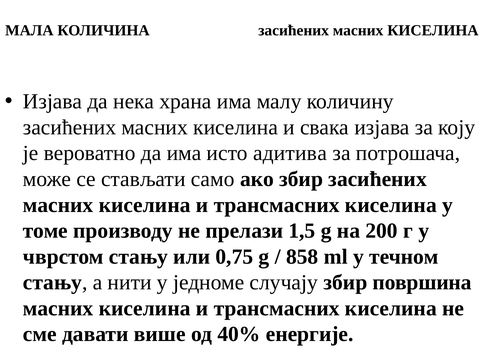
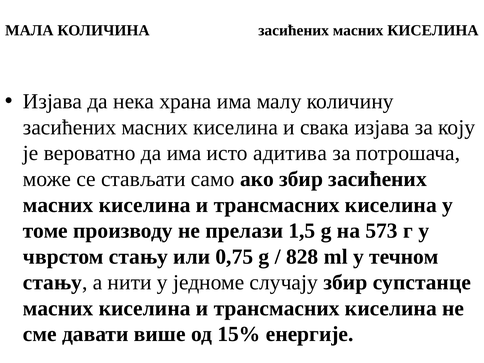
200: 200 -> 573 (382, 231)
858: 858 -> 828 (302, 257)
површина: површина -> супстанце (422, 282)
40%: 40% -> 15% (239, 334)
